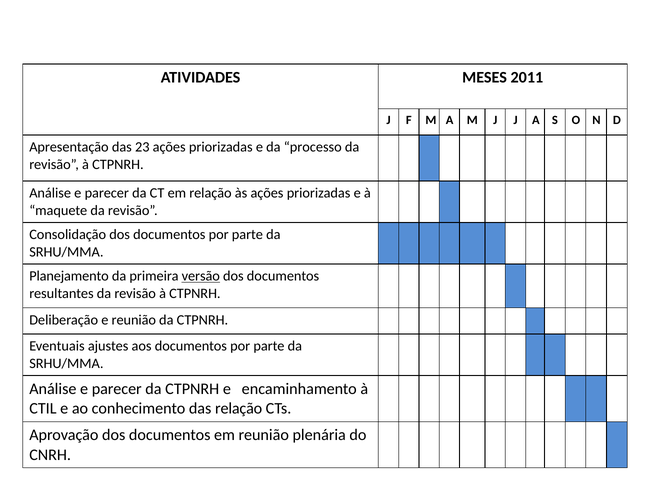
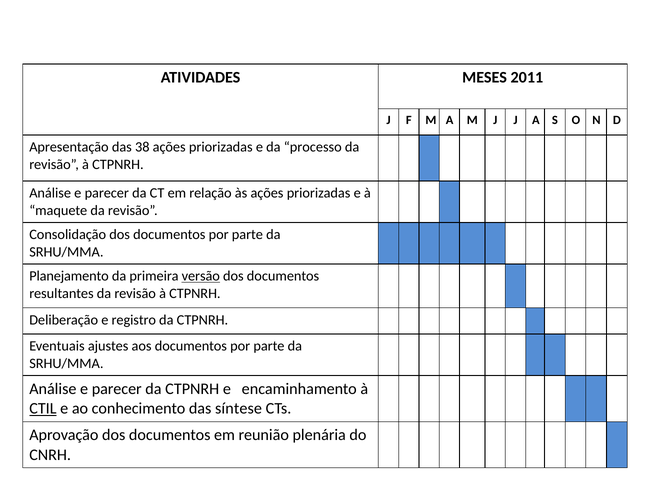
23: 23 -> 38 (142, 147)
e reunião: reunião -> registro (134, 320)
CTIL underline: none -> present (43, 408)
das relação: relação -> síntese (239, 408)
